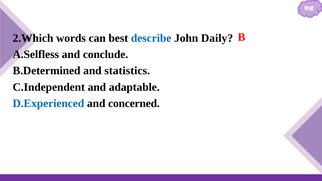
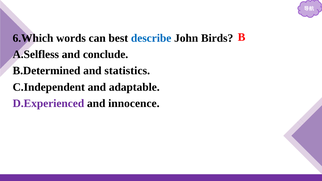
2.Which: 2.Which -> 6.Which (33, 38)
Daily: Daily -> Birds (217, 38)
D.Experienced colour: blue -> purple (48, 103)
concerned: concerned -> innocence (134, 103)
